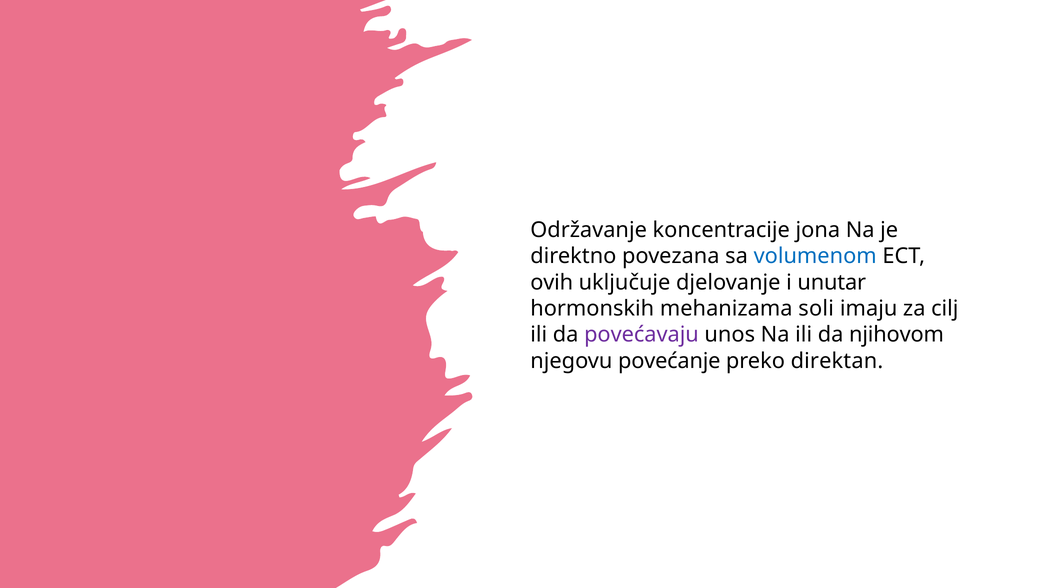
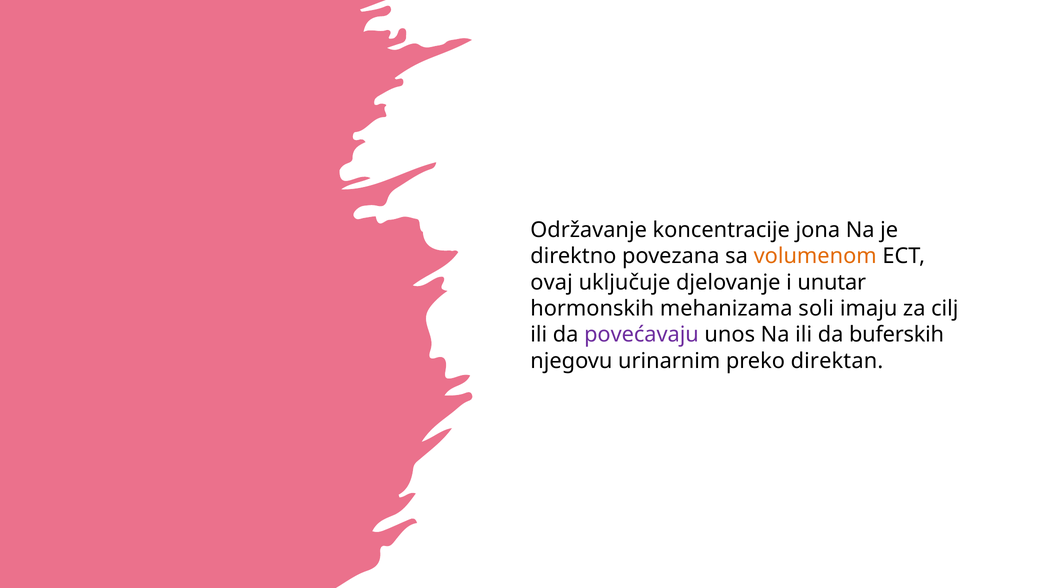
volumenom colour: blue -> orange (815, 256)
ovih: ovih -> ovaj (552, 282)
njihovom: njihovom -> buferskih (897, 335)
povećanje: povećanje -> urinarnim (669, 361)
